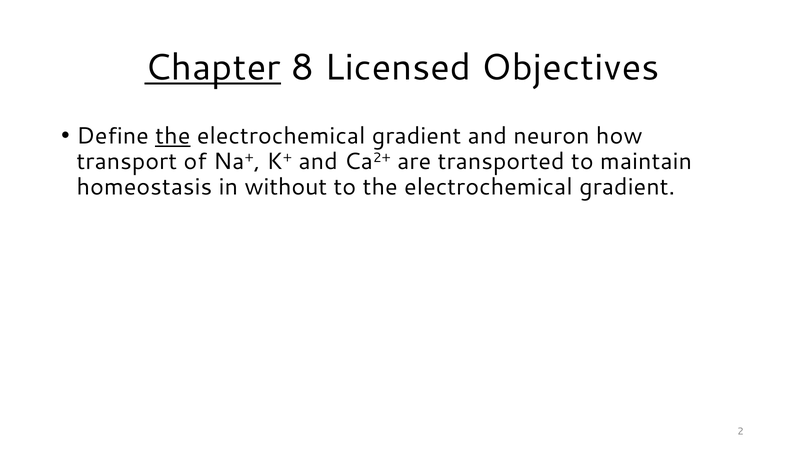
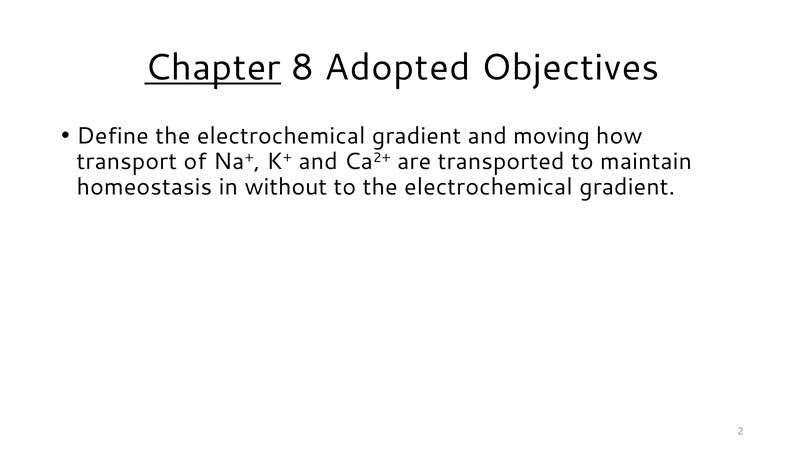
Licensed: Licensed -> Adopted (398, 68)
the underline: present -> none (173, 136)
neuron: neuron -> moving (552, 136)
